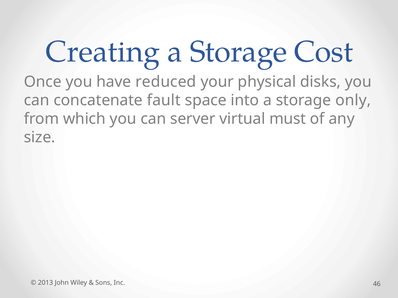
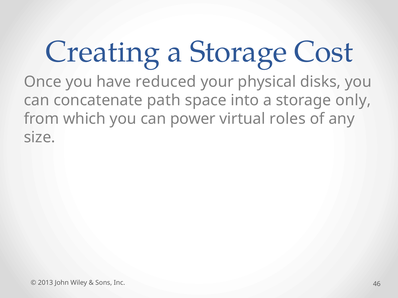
fault: fault -> path (164, 101)
server: server -> power (193, 119)
must: must -> roles (288, 119)
